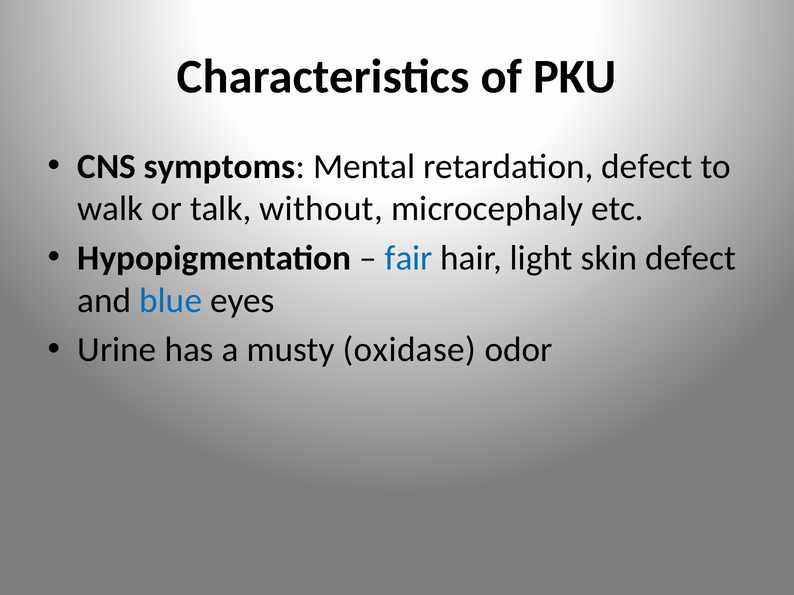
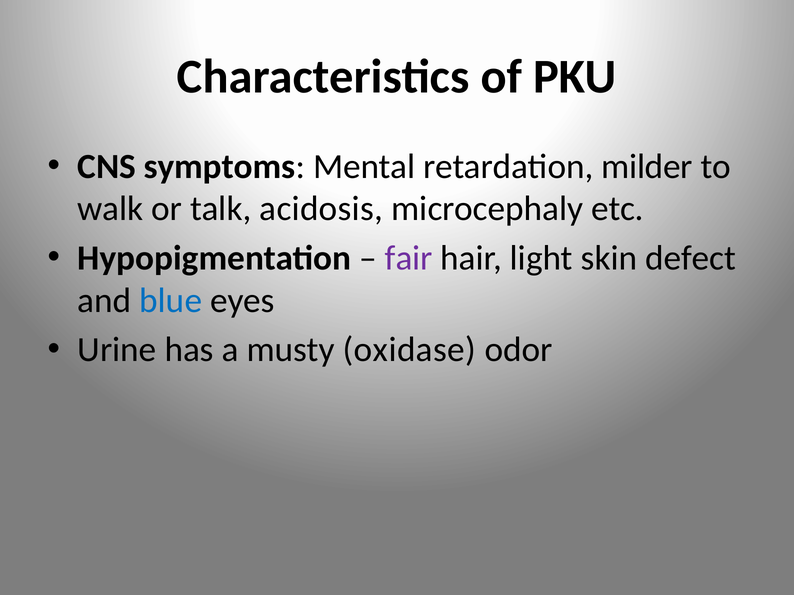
retardation defect: defect -> milder (647, 167)
without: without -> acidosis (321, 209)
fair colour: blue -> purple (409, 258)
